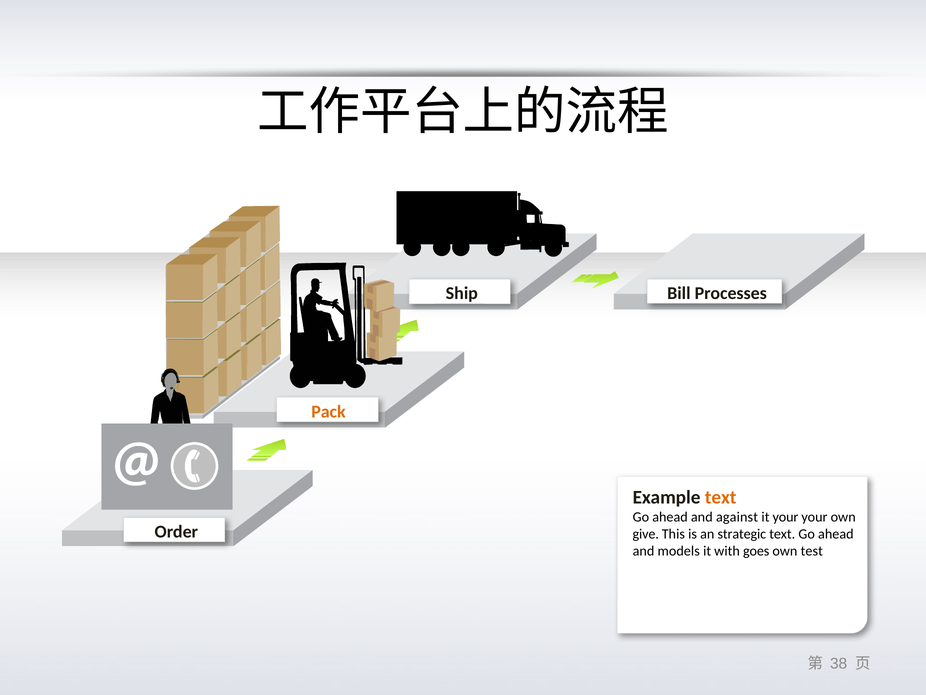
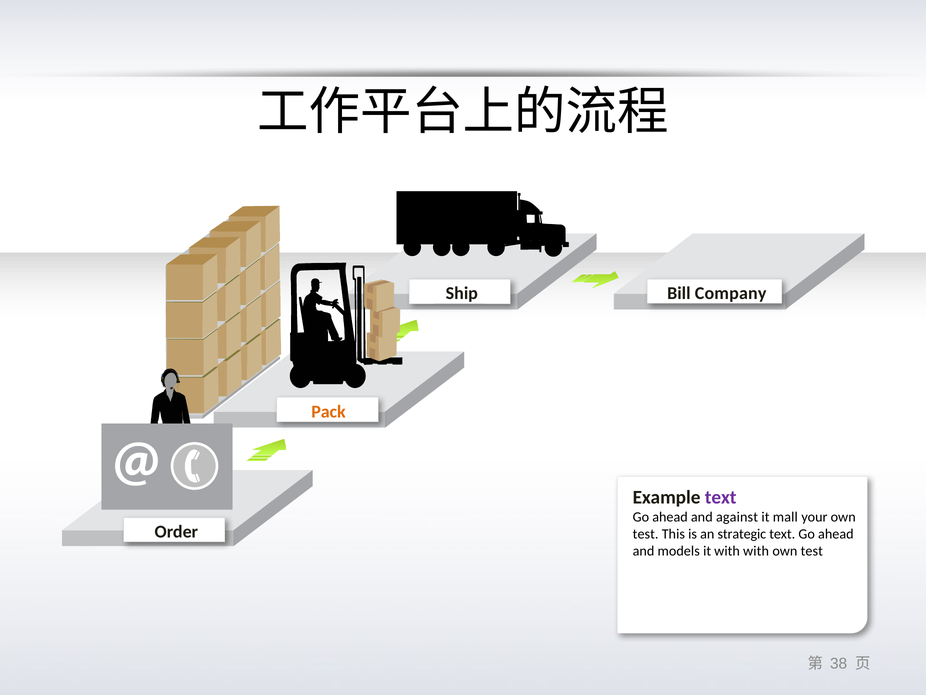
Processes: Processes -> Company (731, 293)
text colour: orange -> purple (721, 497)
it your: your -> mall (785, 517)
give: give -> test (646, 534)
with goes: goes -> with (756, 551)
